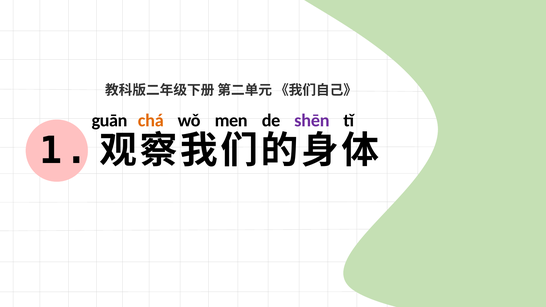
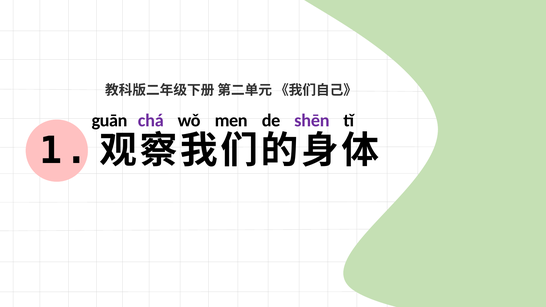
chá colour: orange -> purple (151, 121)
